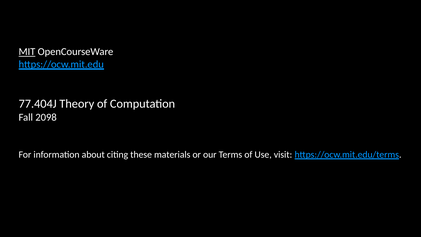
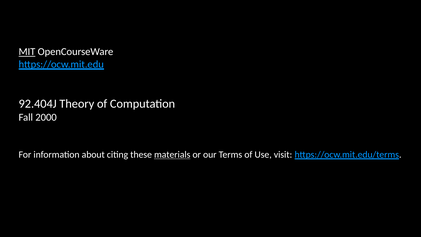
77.404J: 77.404J -> 92.404J (38, 104)
2098: 2098 -> 2000 (46, 117)
materials underline: none -> present (172, 155)
